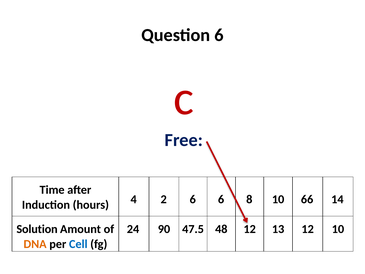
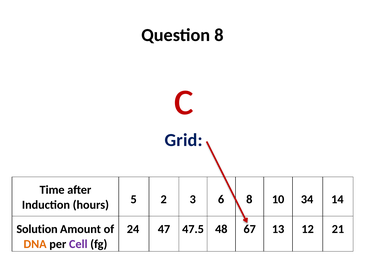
Question 6: 6 -> 8 (219, 35)
Free: Free -> Grid (184, 140)
4: 4 -> 5 (134, 199)
2 6: 6 -> 3 (193, 199)
66: 66 -> 34 (307, 199)
90: 90 -> 47 (164, 229)
48 12: 12 -> 67 (250, 229)
12 10: 10 -> 21 (338, 229)
Cell colour: blue -> purple (78, 244)
